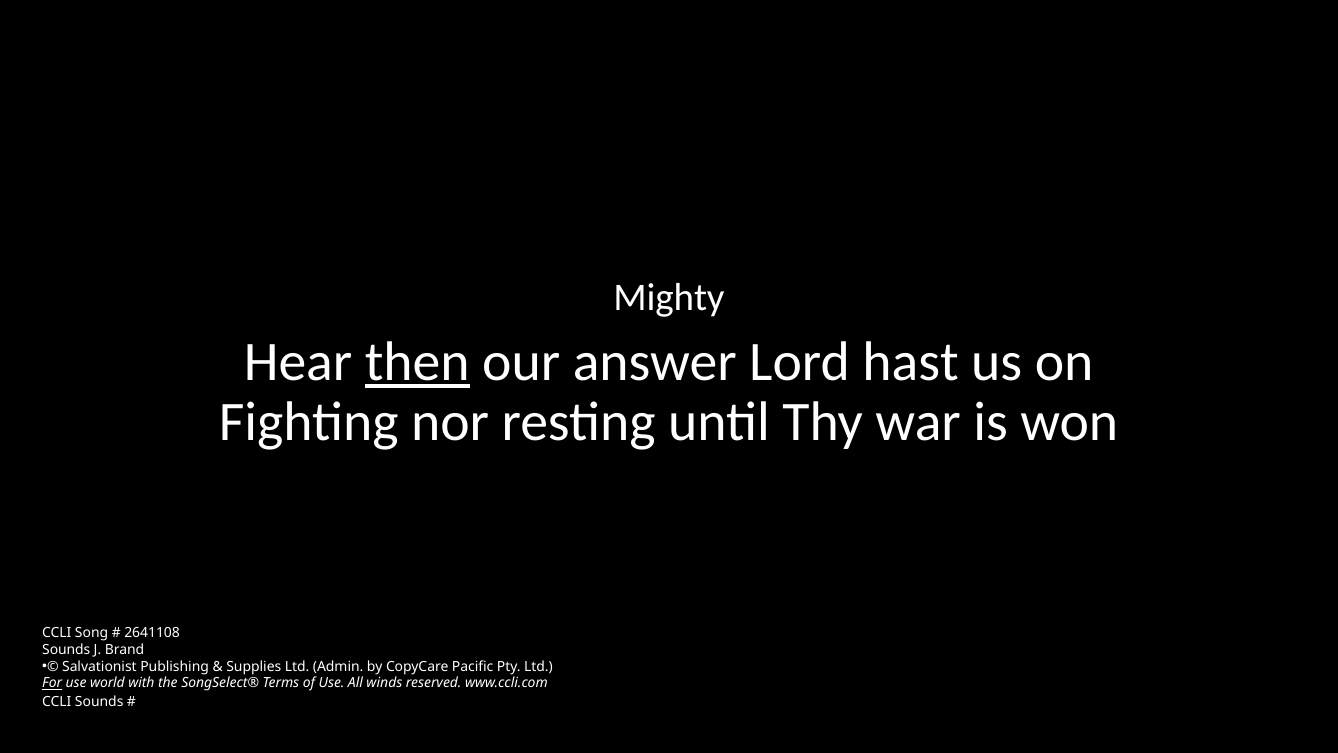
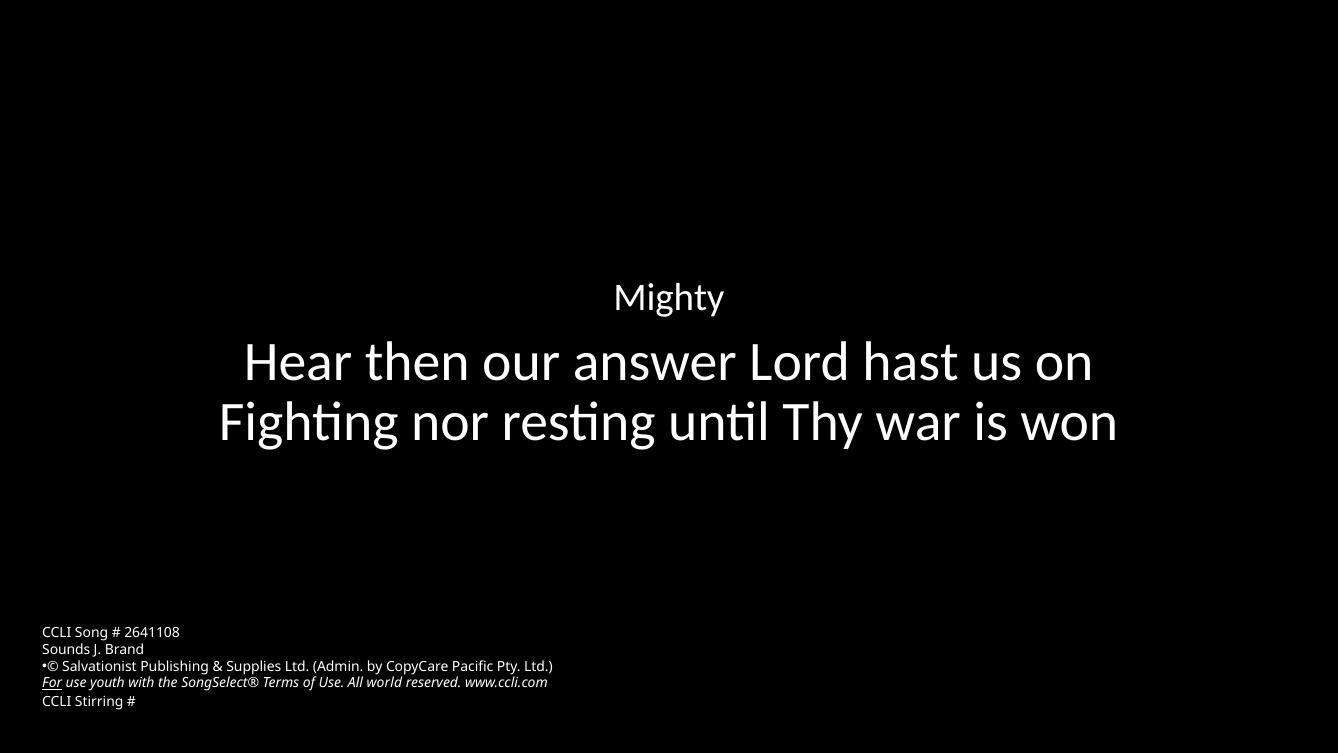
then underline: present -> none (417, 362)
world: world -> youth (107, 683)
winds: winds -> world (384, 683)
CCLI Sounds: Sounds -> Stirring (99, 702)
